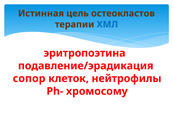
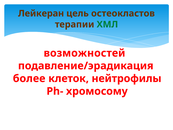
Истинная: Истинная -> Лейкеран (41, 13)
ХМЛ colour: blue -> green (107, 24)
эритропоэтина: эритропоэтина -> возможностей (84, 53)
сопор: сопор -> более (29, 78)
